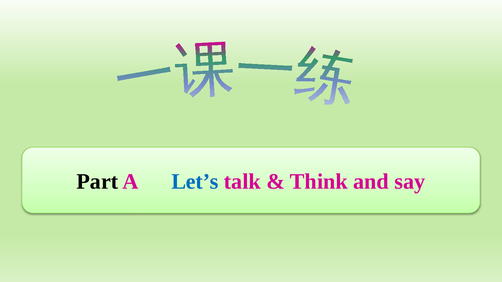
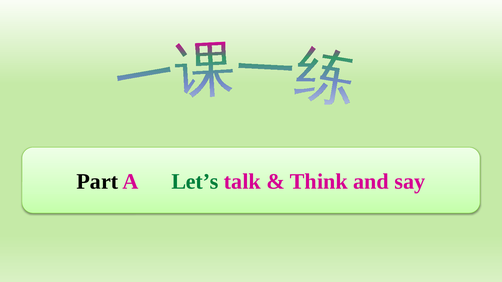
Let’s colour: blue -> green (195, 182)
